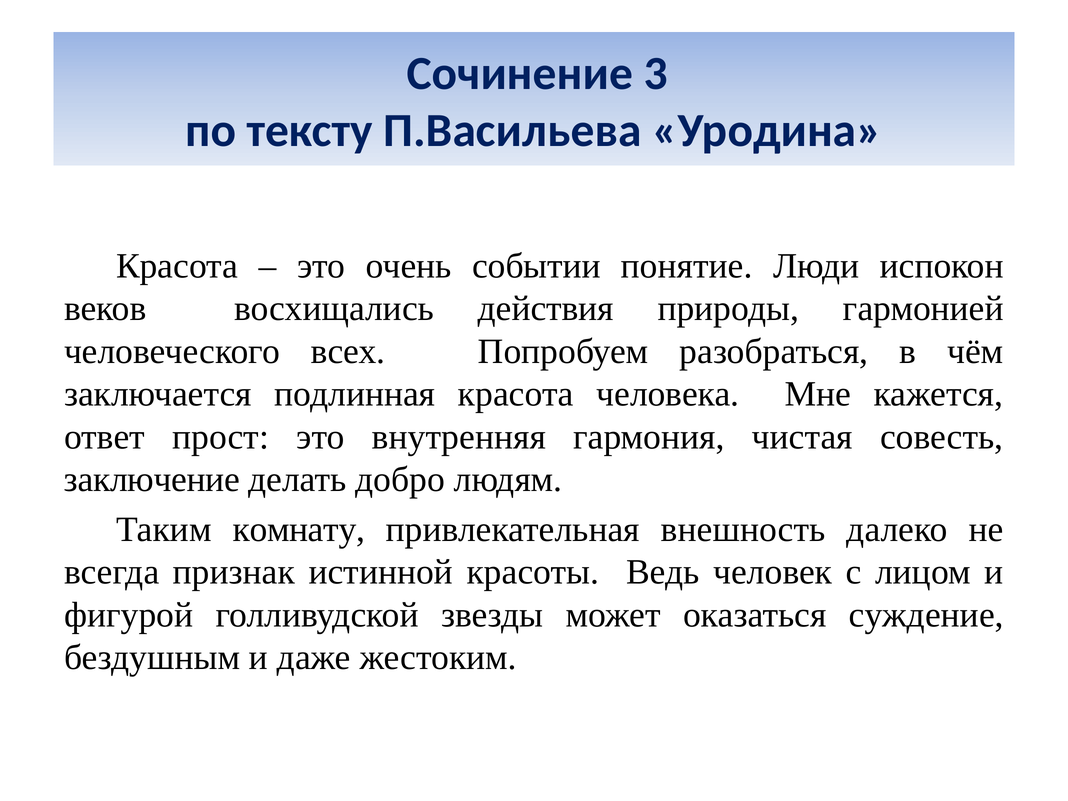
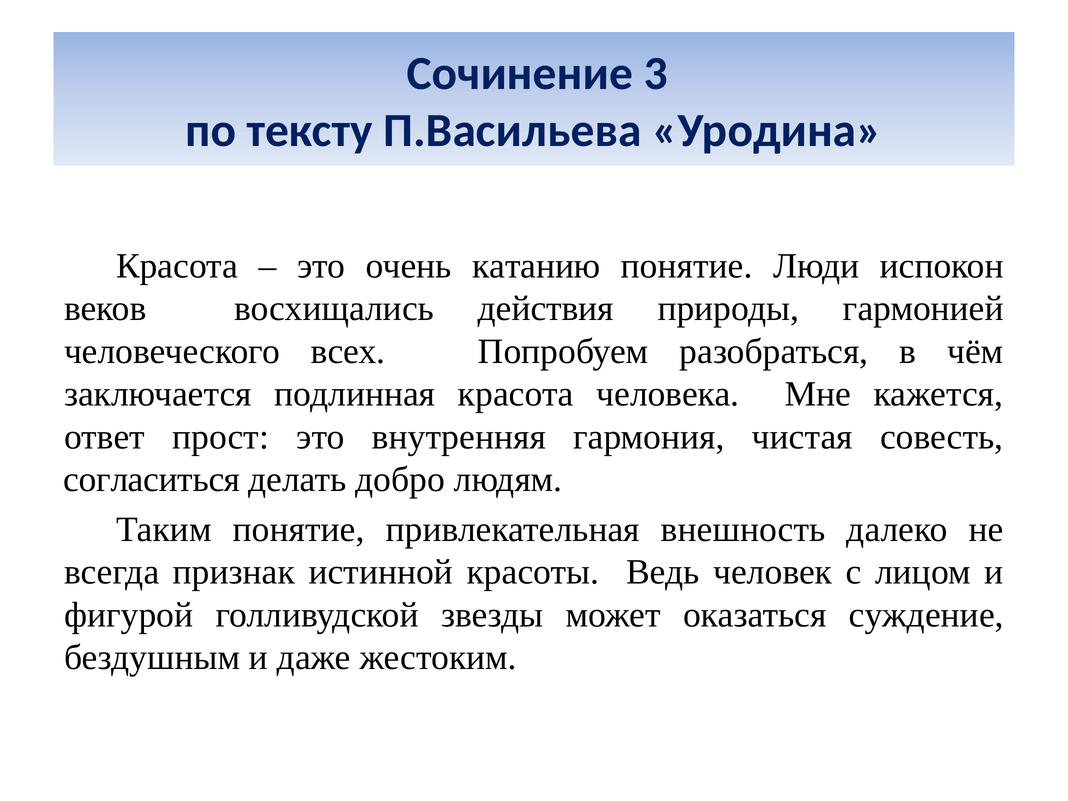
событии: событии -> катанию (536, 266)
заключение: заключение -> согласиться (152, 480)
Таким комнату: комнату -> понятие (299, 529)
